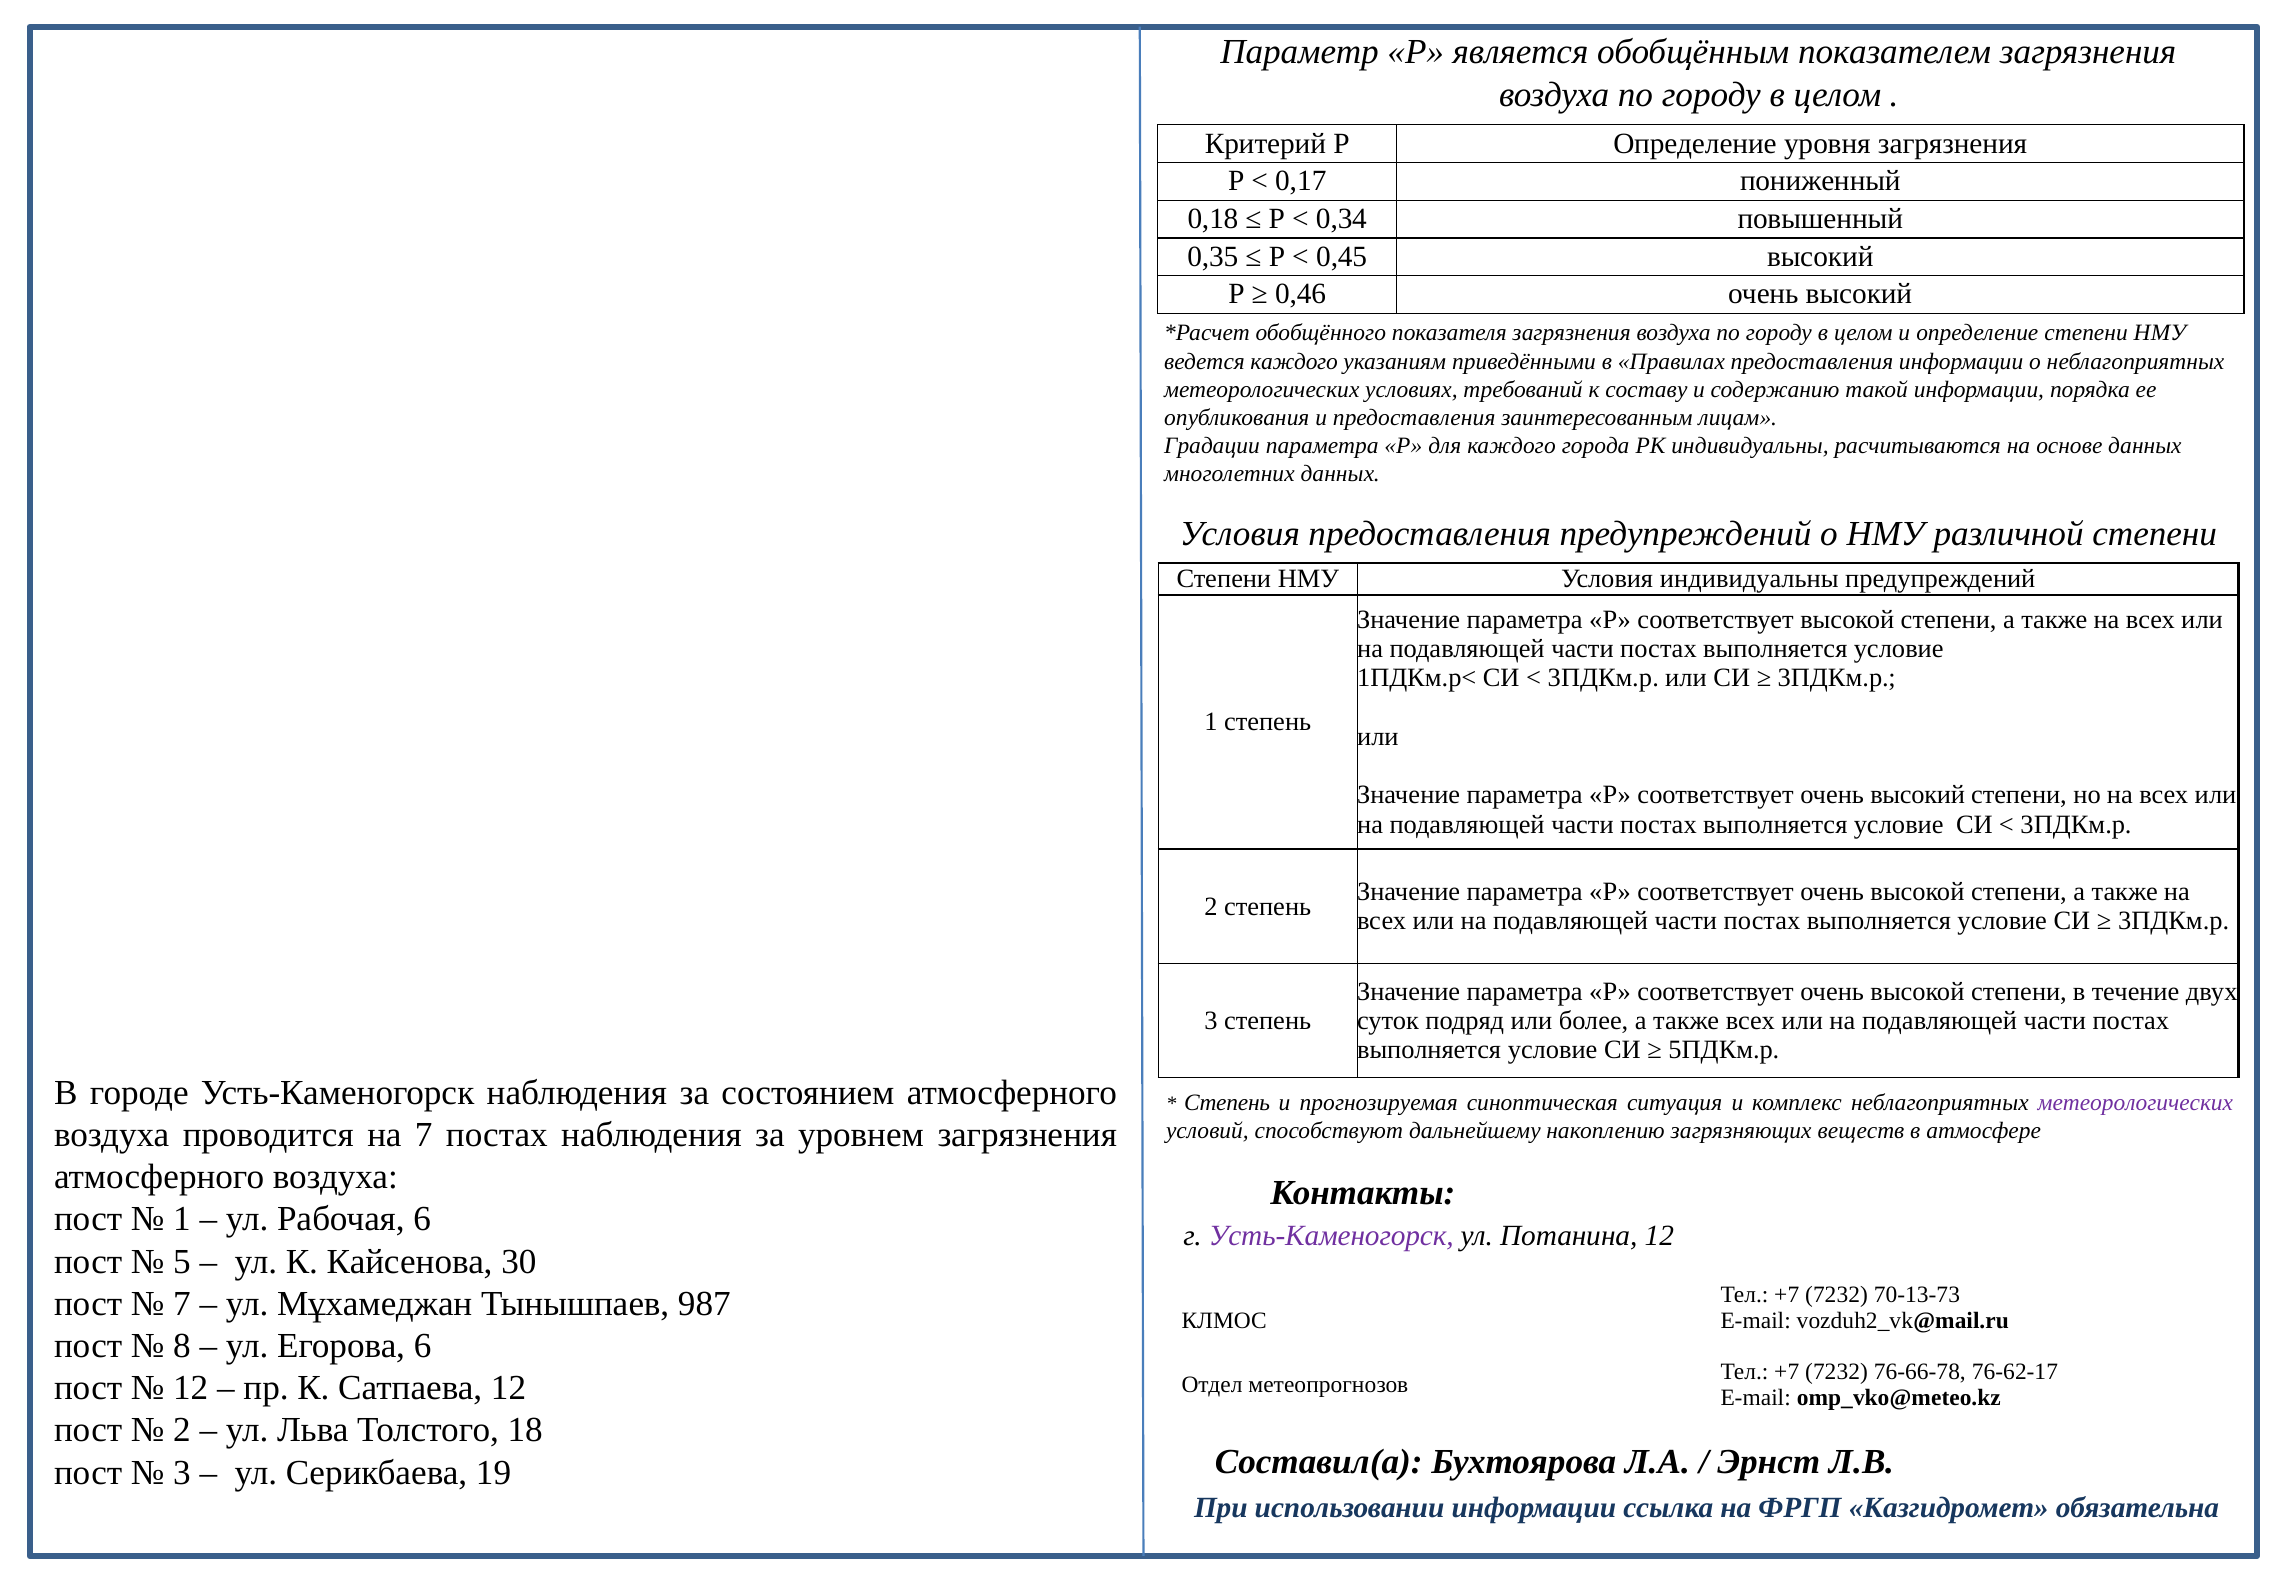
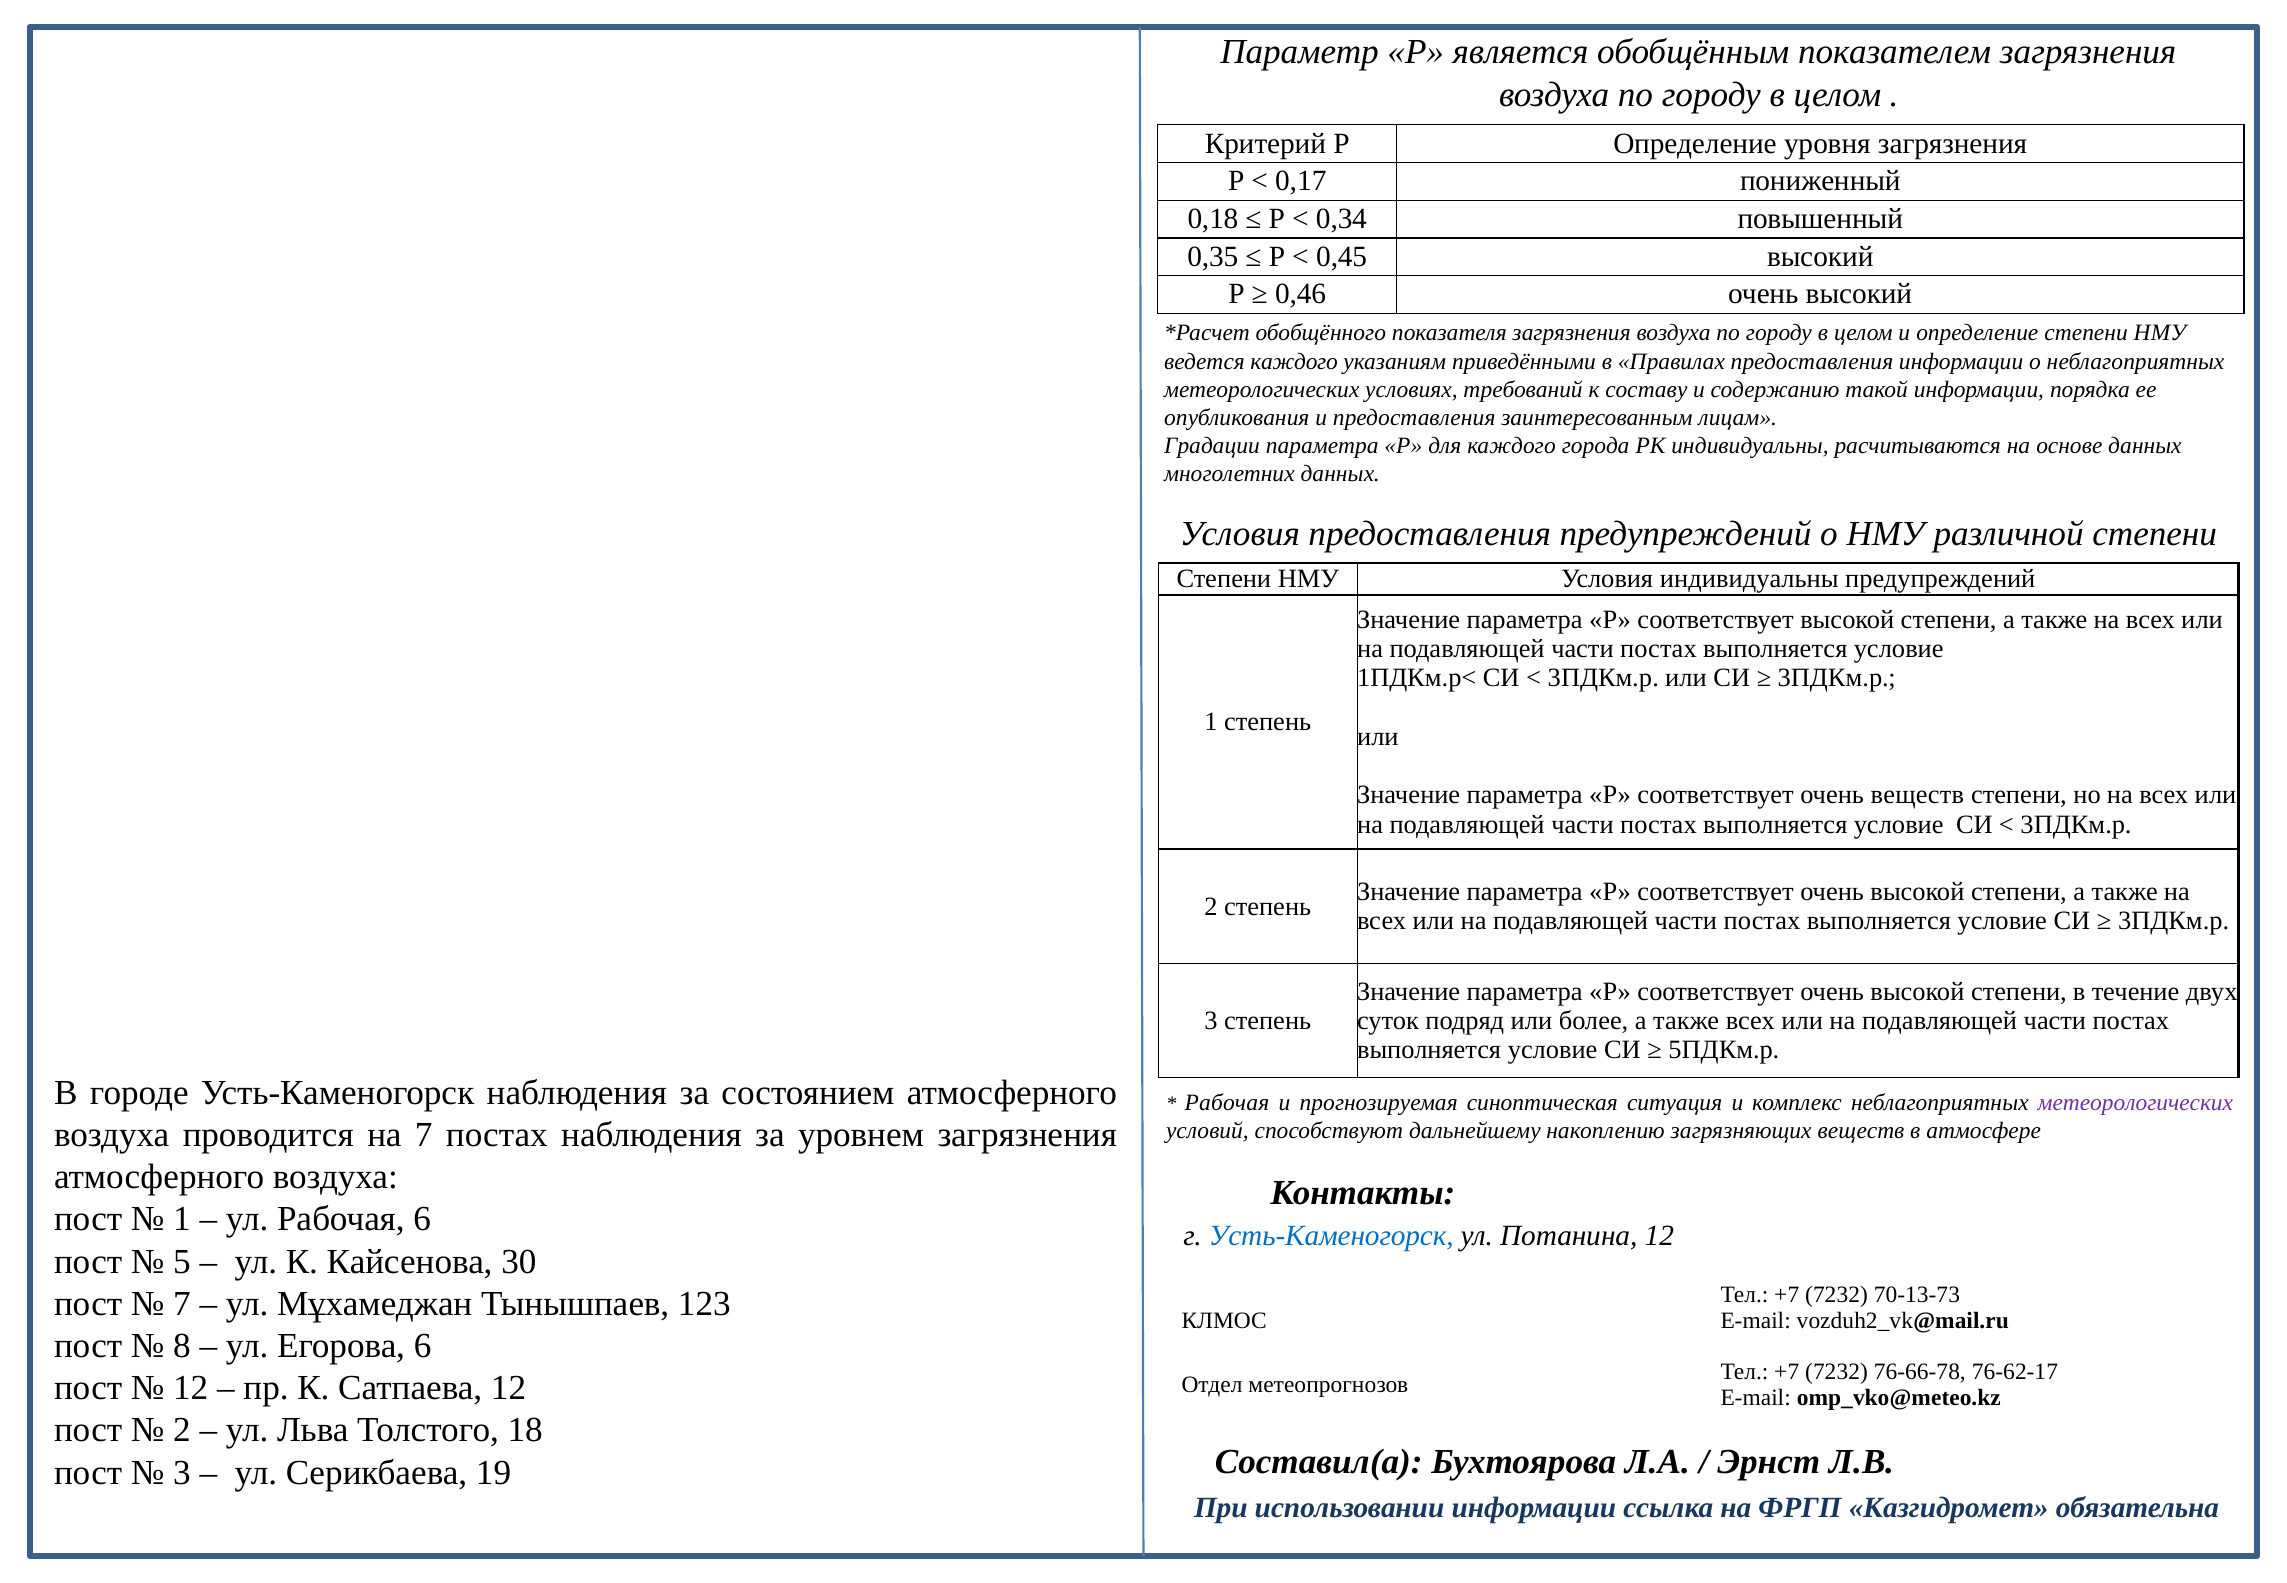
соответствует очень высокий: высокий -> веществ (1917, 795)
Степень: Степень -> Рабочая (1227, 1103)
Усть-Каменогорск colour: purple -> blue (1331, 1236)
987: 987 -> 123 (704, 1304)
